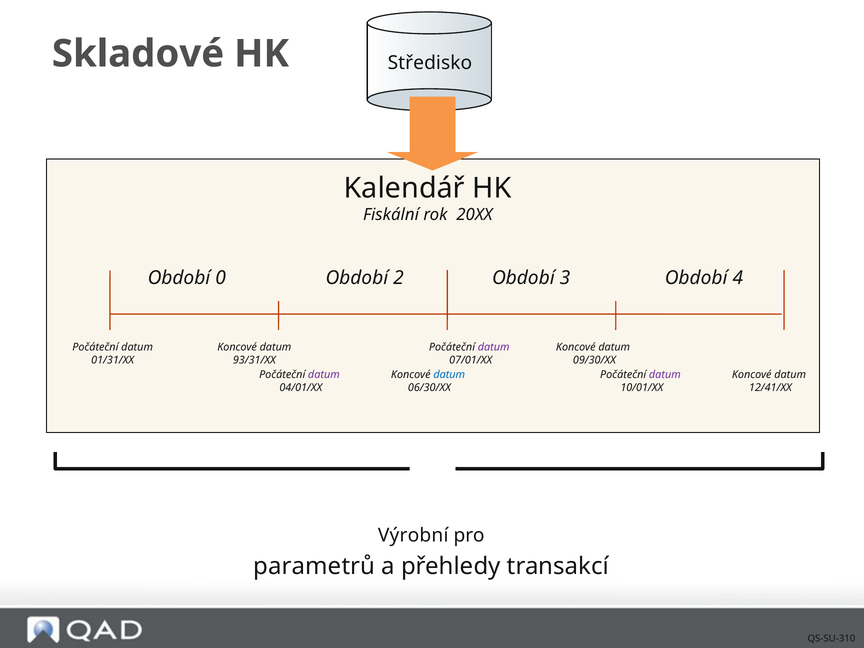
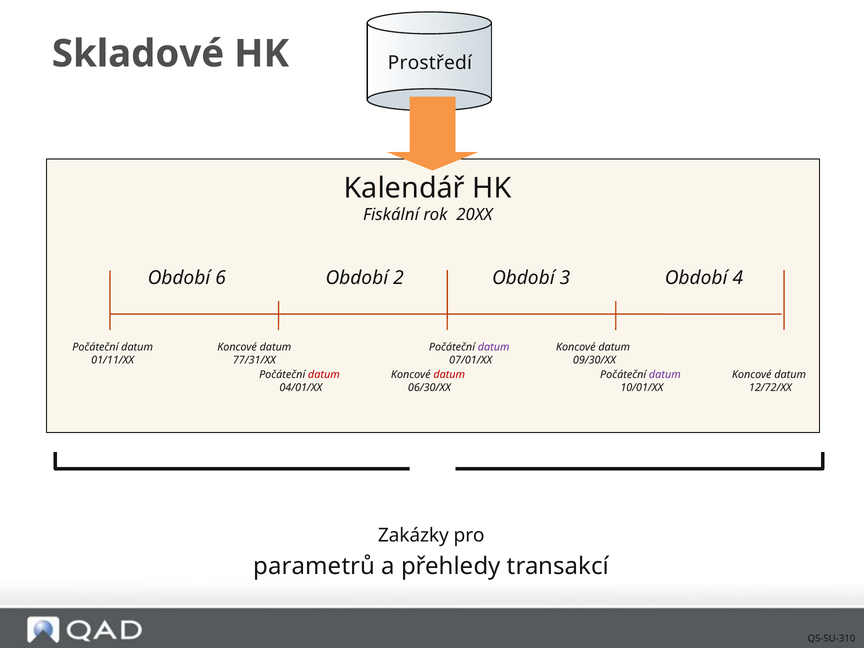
Středisko: Středisko -> Prostředí (430, 63)
0: 0 -> 6 (221, 278)
01/31/XX: 01/31/XX -> 01/11/XX (113, 360)
93/31/XX: 93/31/XX -> 77/31/XX (254, 360)
datum colour: purple -> red (324, 375)
datum colour: blue -> red (449, 375)
12/41/XX: 12/41/XX -> 12/72/XX (770, 388)
Výrobní: Výrobní -> Zakázky (413, 536)
